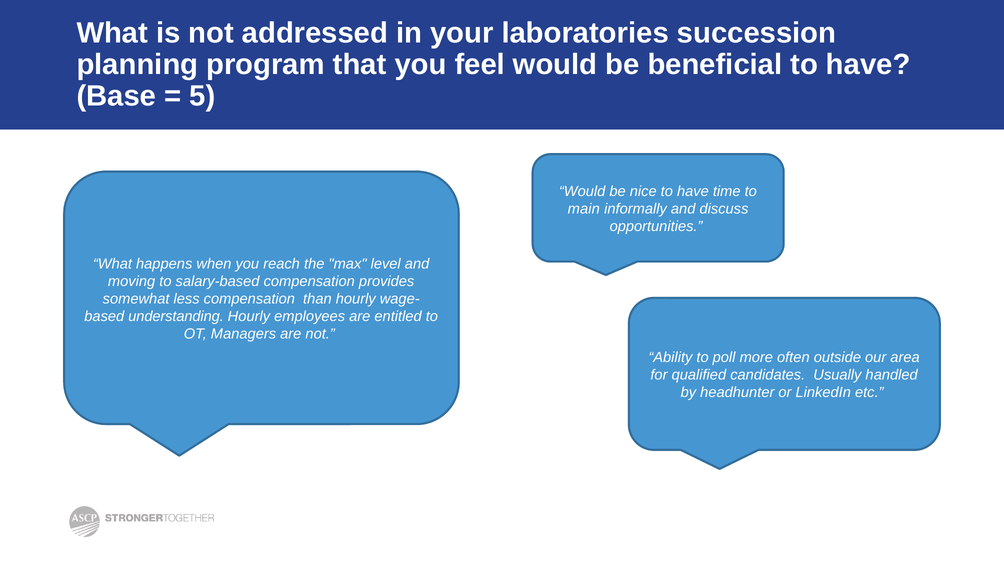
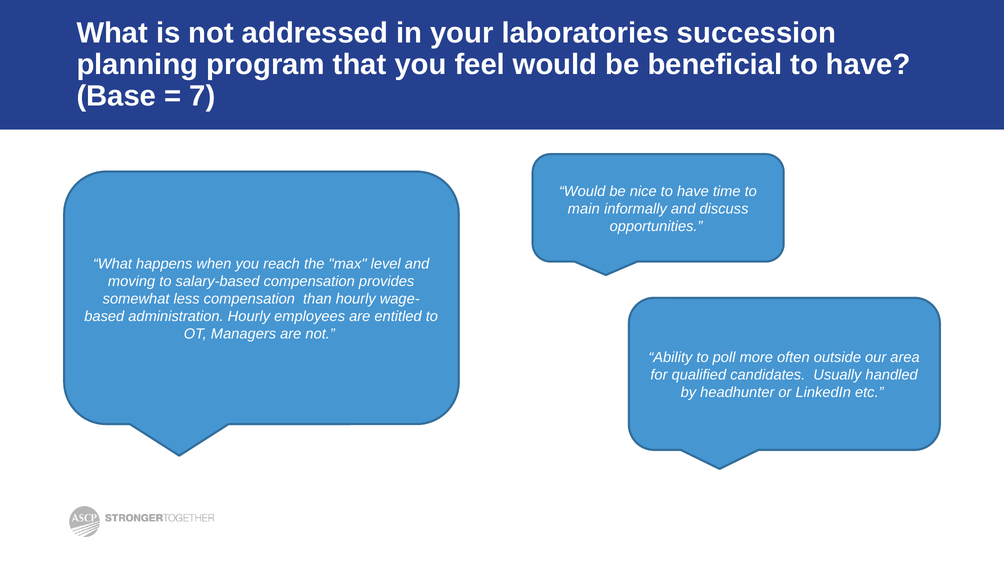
5: 5 -> 7 (202, 96)
understanding: understanding -> administration (176, 316)
